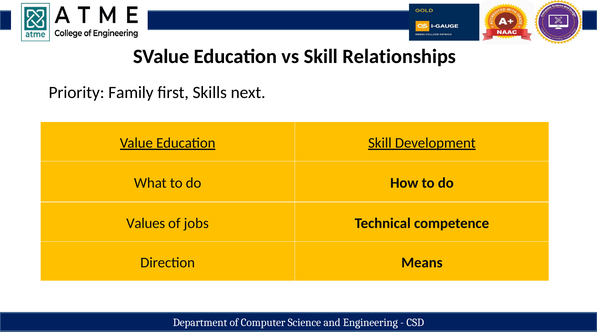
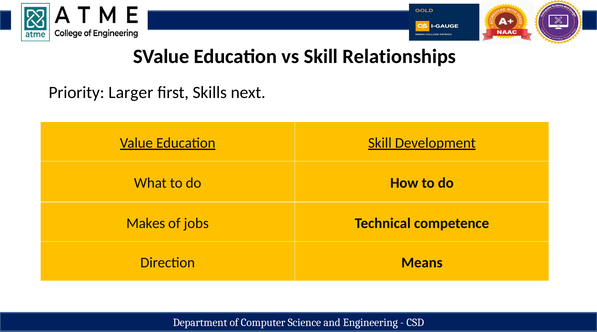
Family: Family -> Larger (131, 92)
Values: Values -> Makes (146, 223)
